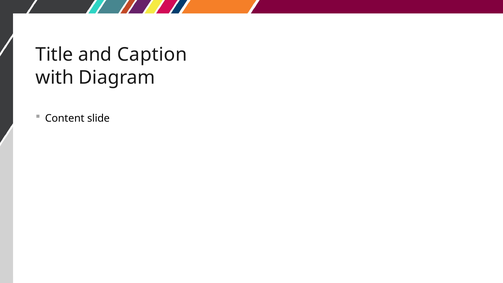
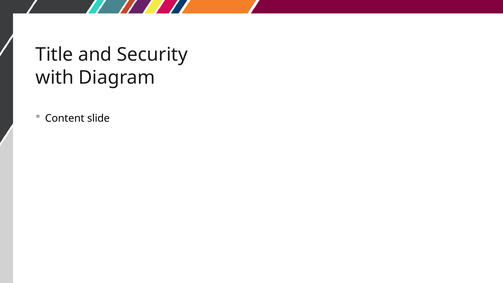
Caption: Caption -> Security (152, 55)
